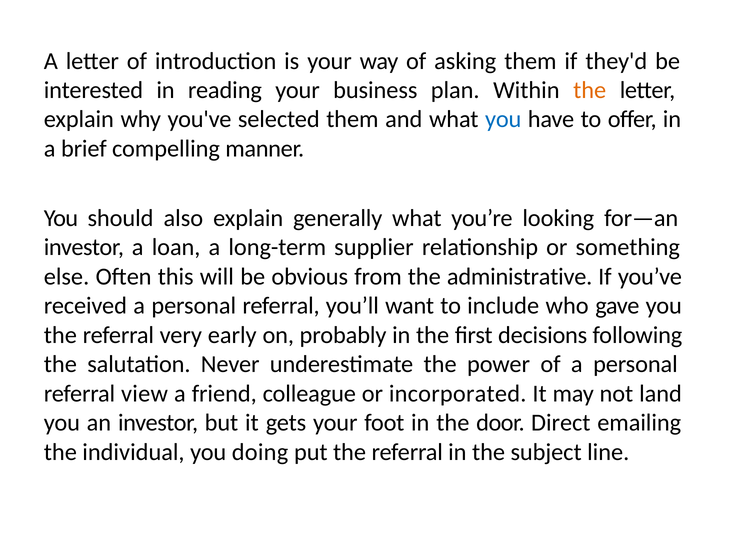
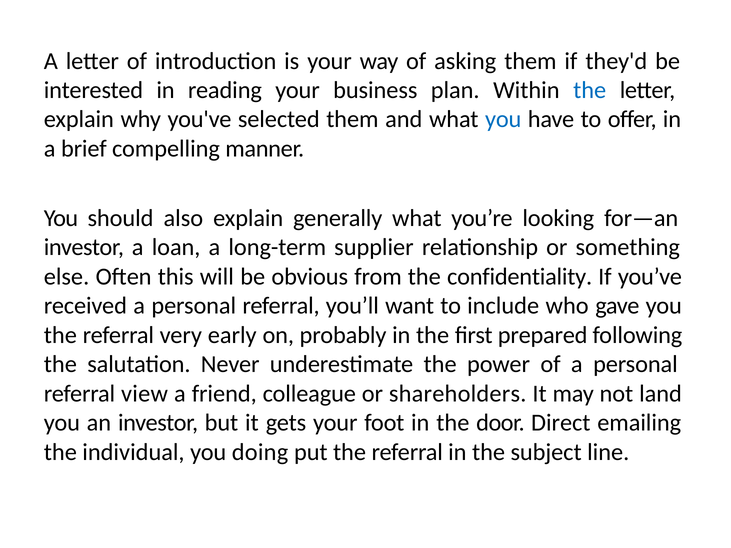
the colour: orange -> blue (590, 90)
administrative: administrative -> confidentiality (520, 277)
decisions: decisions -> prepared (543, 335)
incorporated: incorporated -> shareholders (458, 394)
